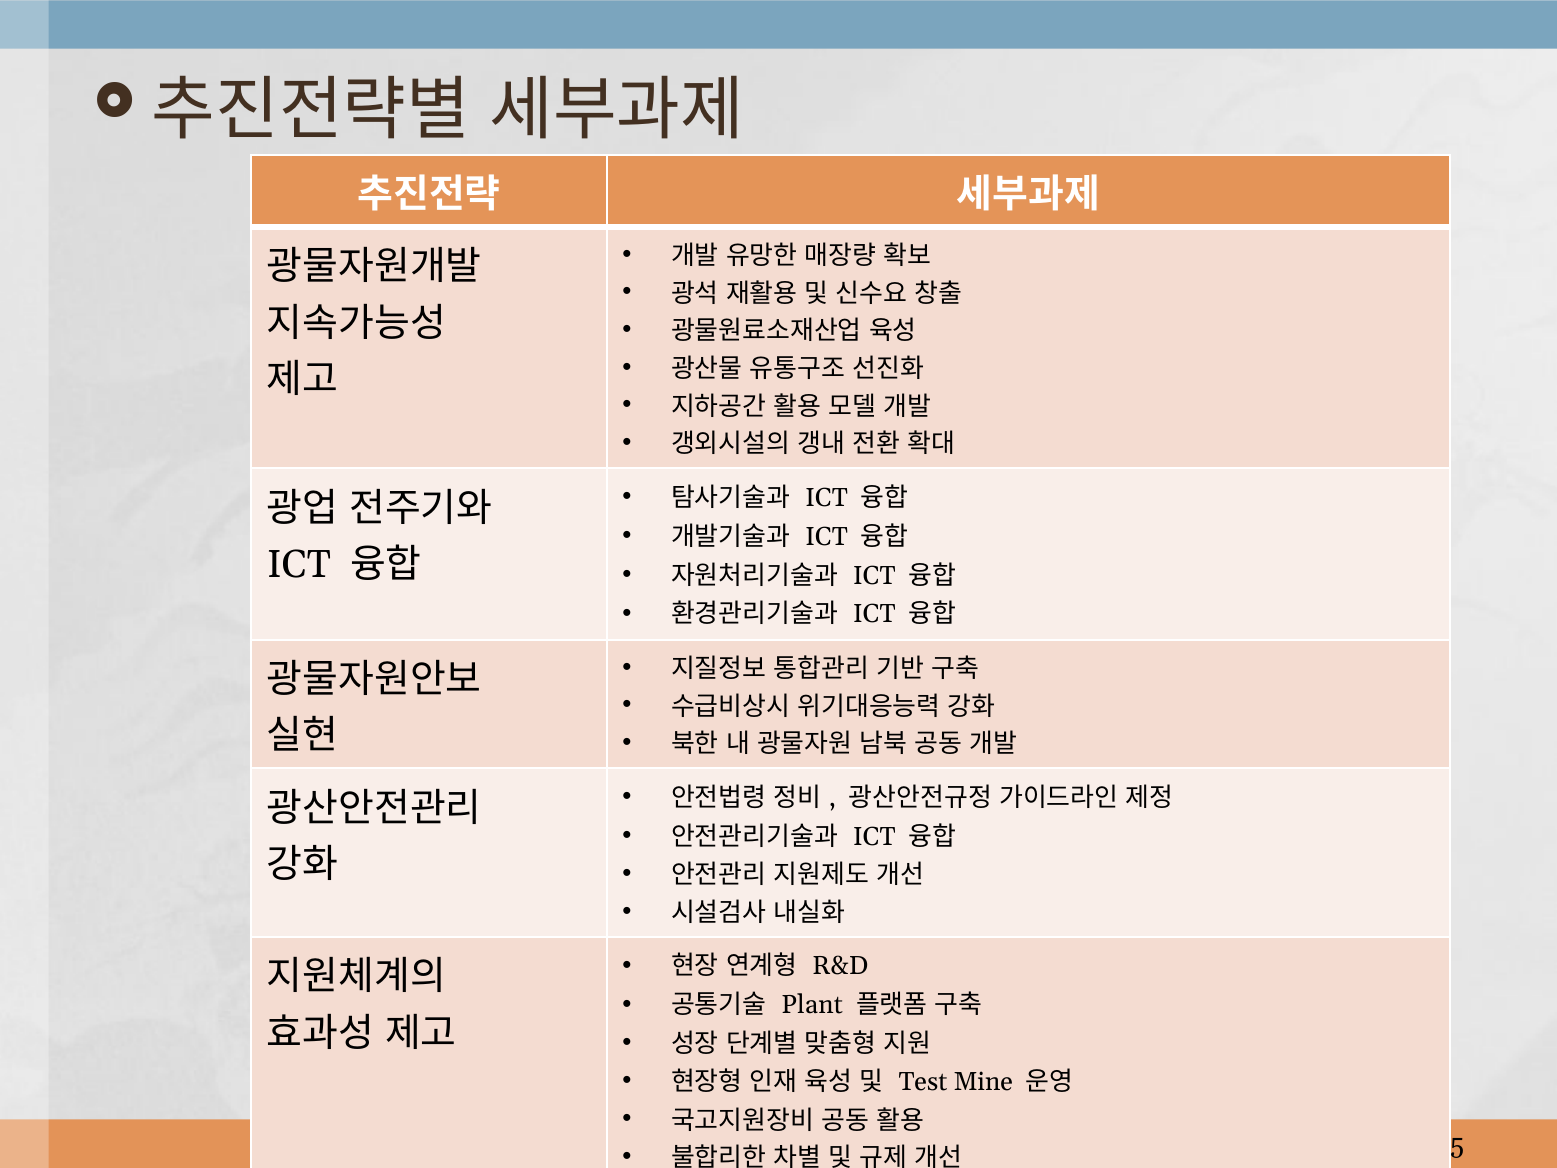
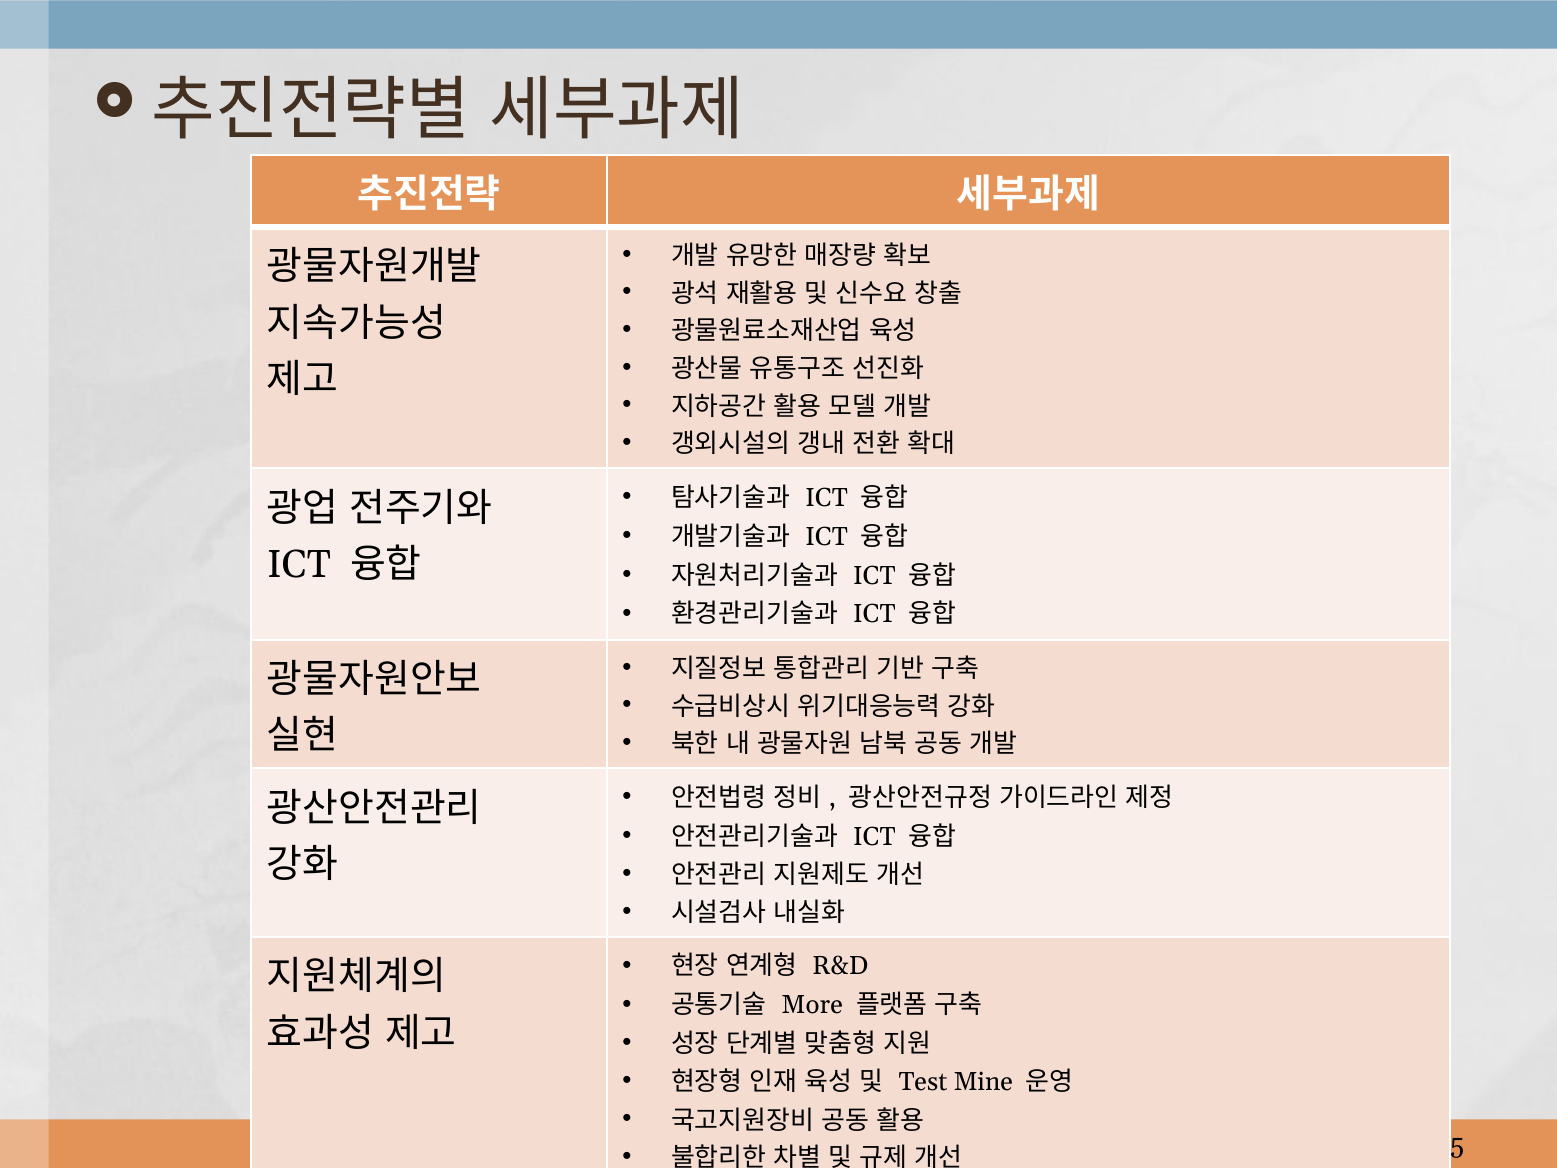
Plant: Plant -> More (812, 1005)
